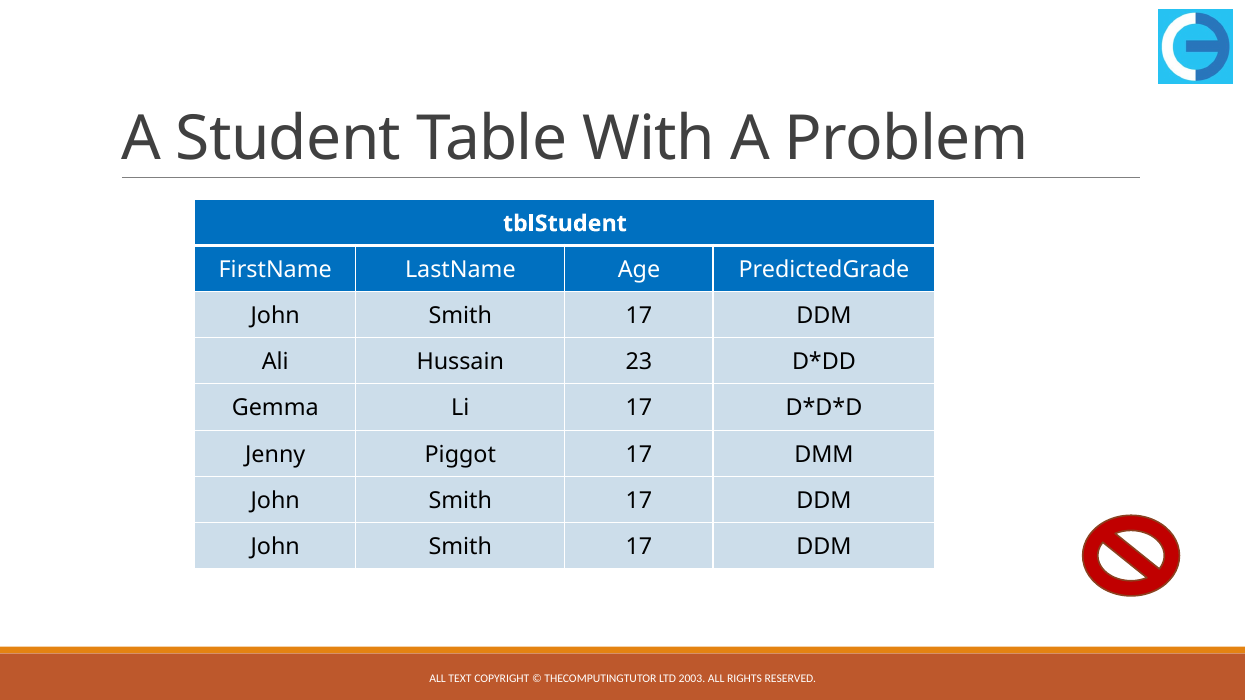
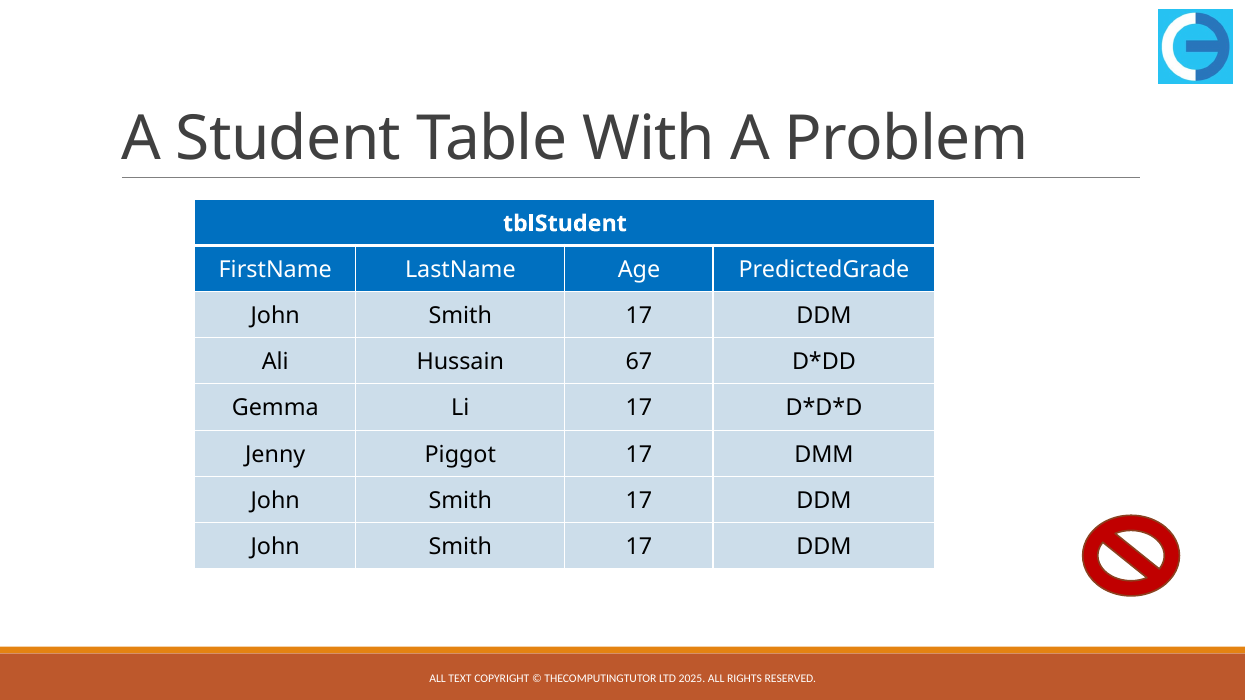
23: 23 -> 67 (639, 362)
2003: 2003 -> 2025 (692, 679)
